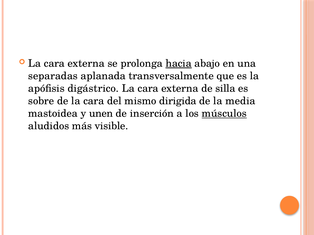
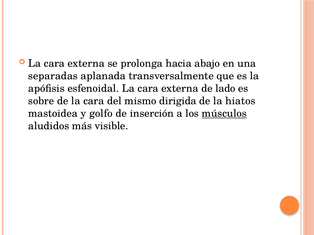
hacia underline: present -> none (179, 64)
digástrico: digástrico -> esfenoidal (93, 89)
silla: silla -> lado (225, 89)
media: media -> hiatos (240, 101)
unen: unen -> golfo (101, 114)
